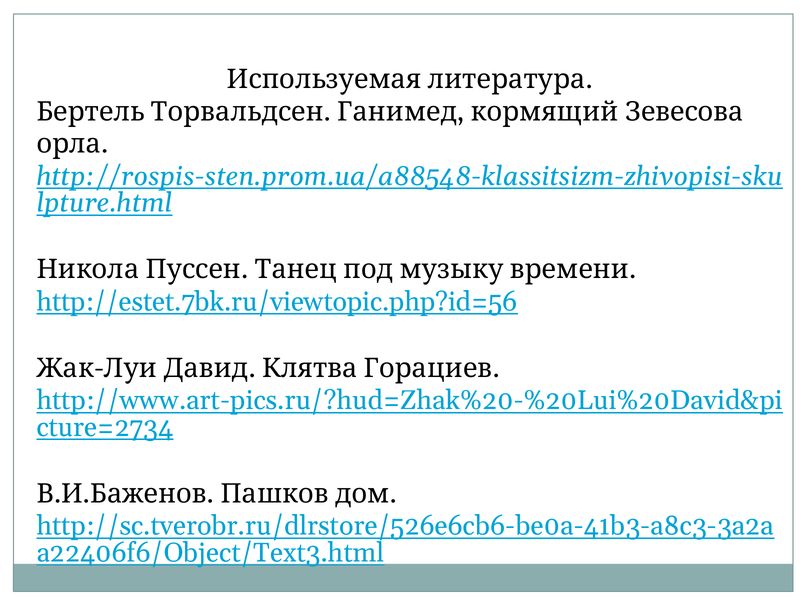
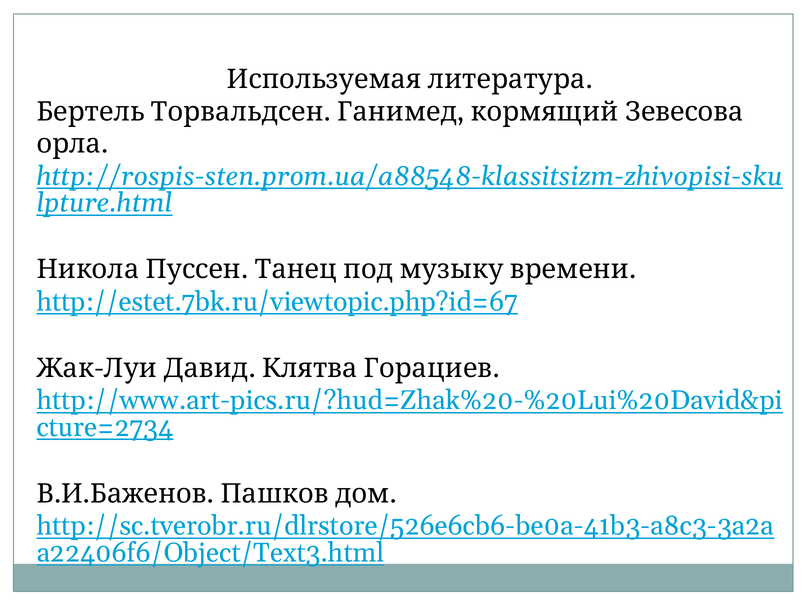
http://estet.7bk.ru/viewtopic.php?id=56: http://estet.7bk.ru/viewtopic.php?id=56 -> http://estet.7bk.ru/viewtopic.php?id=67 (277, 302)
